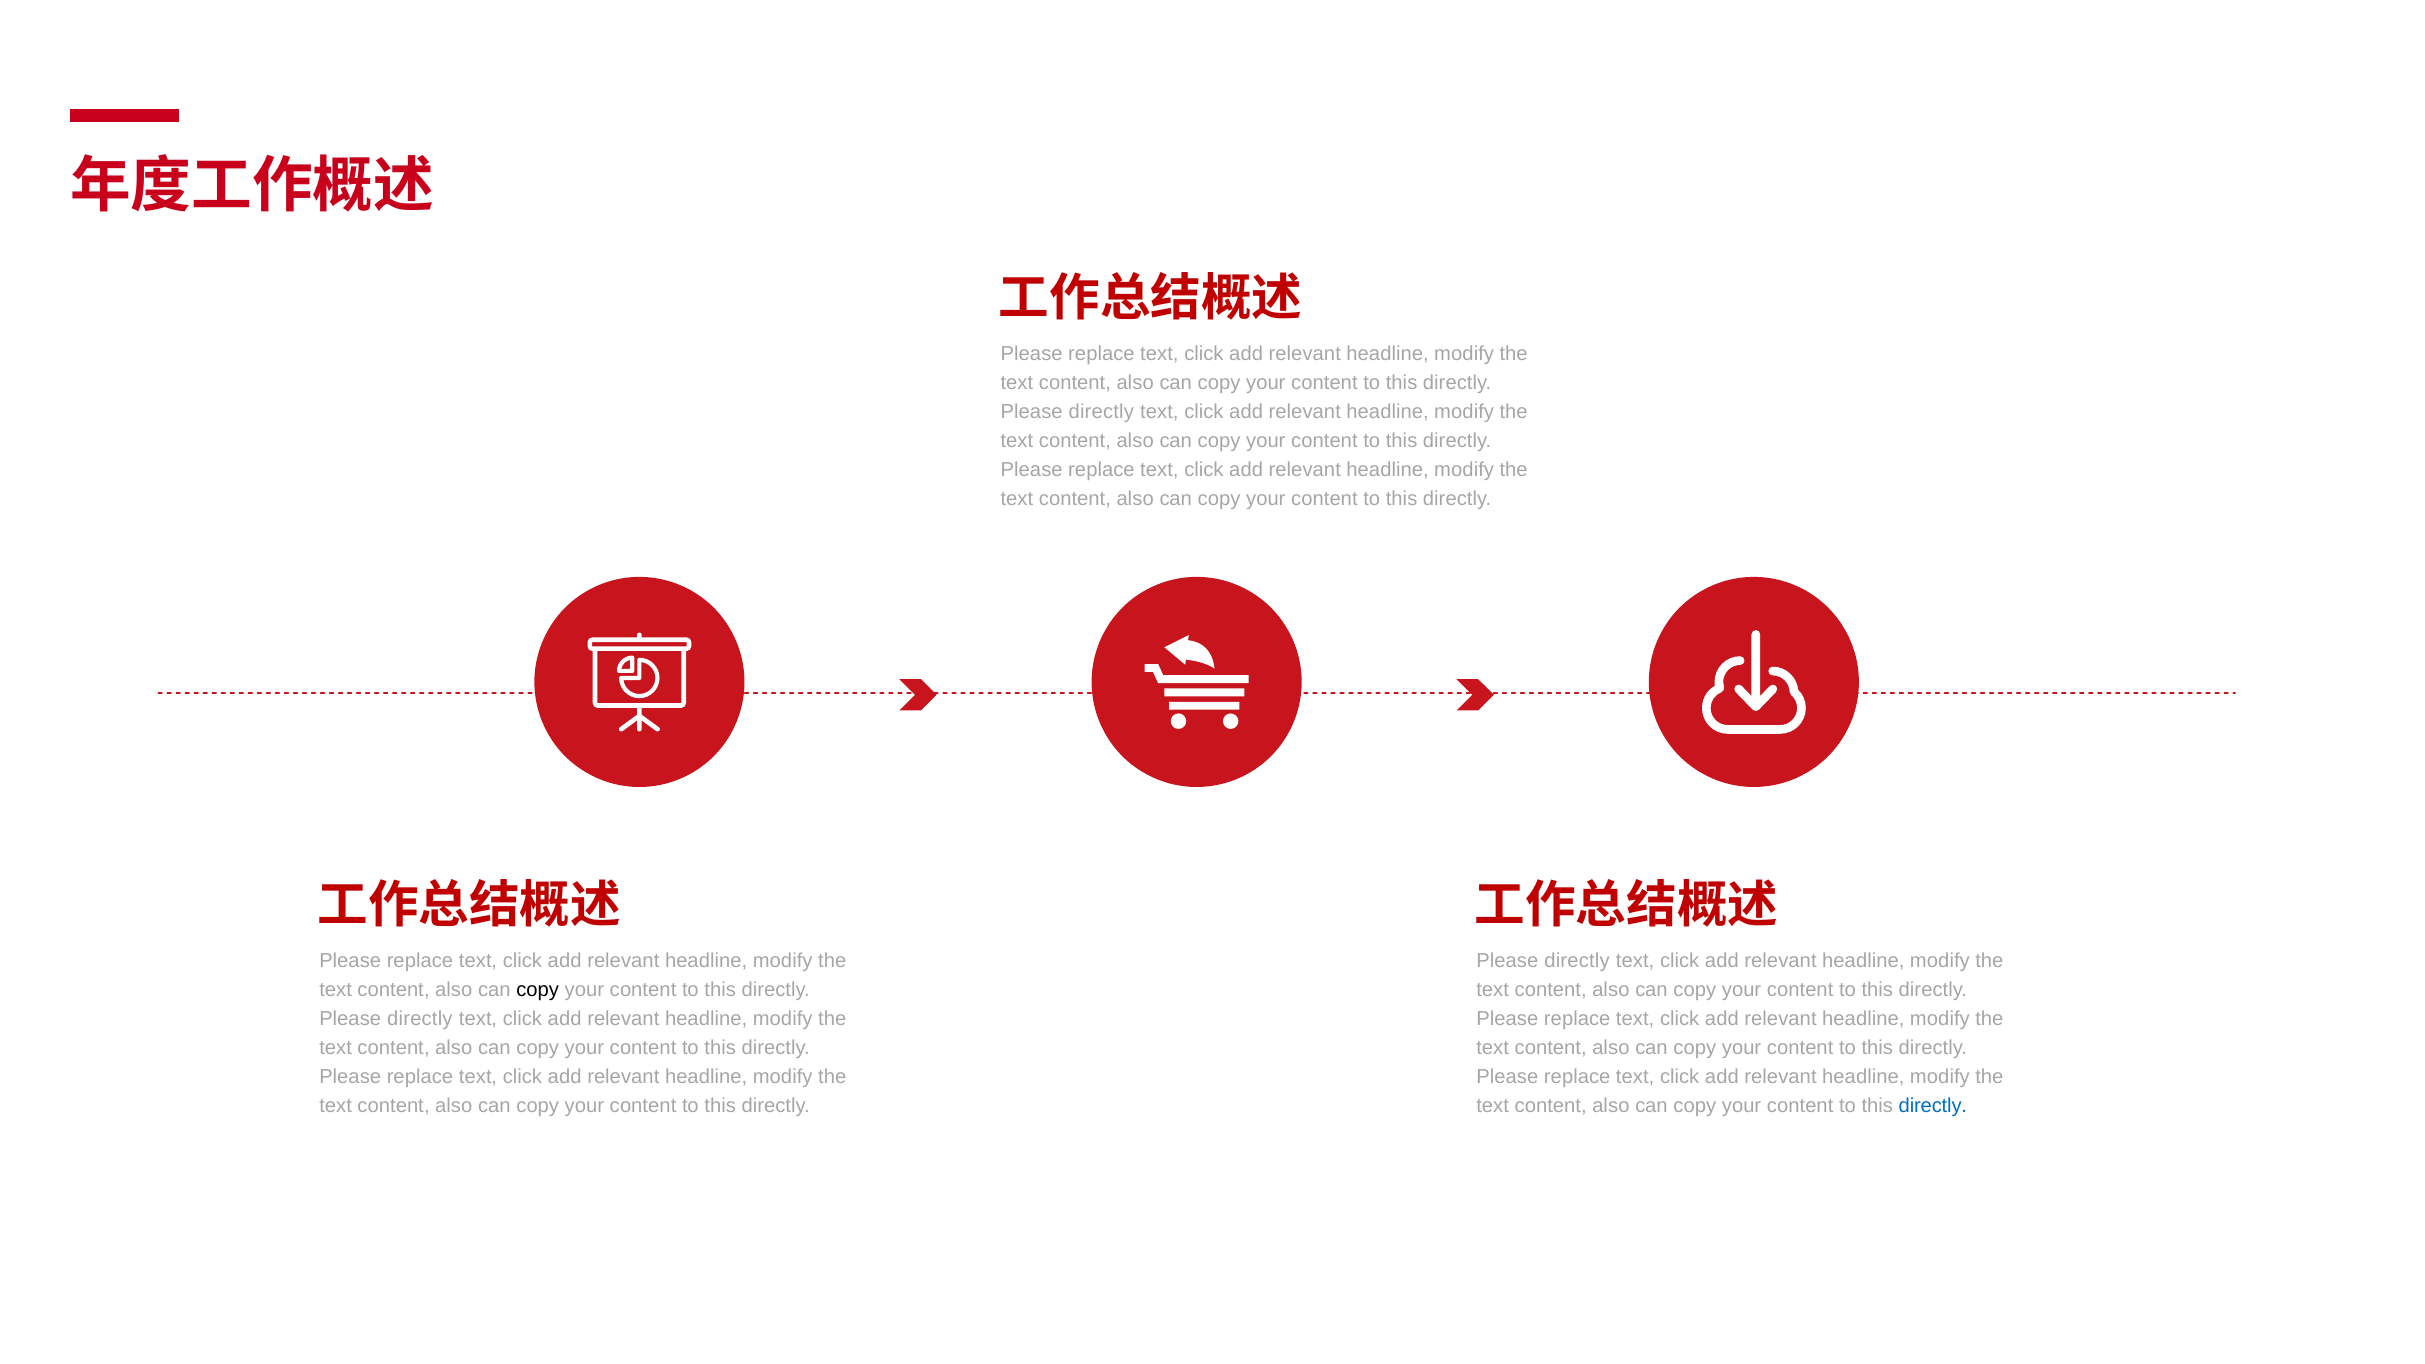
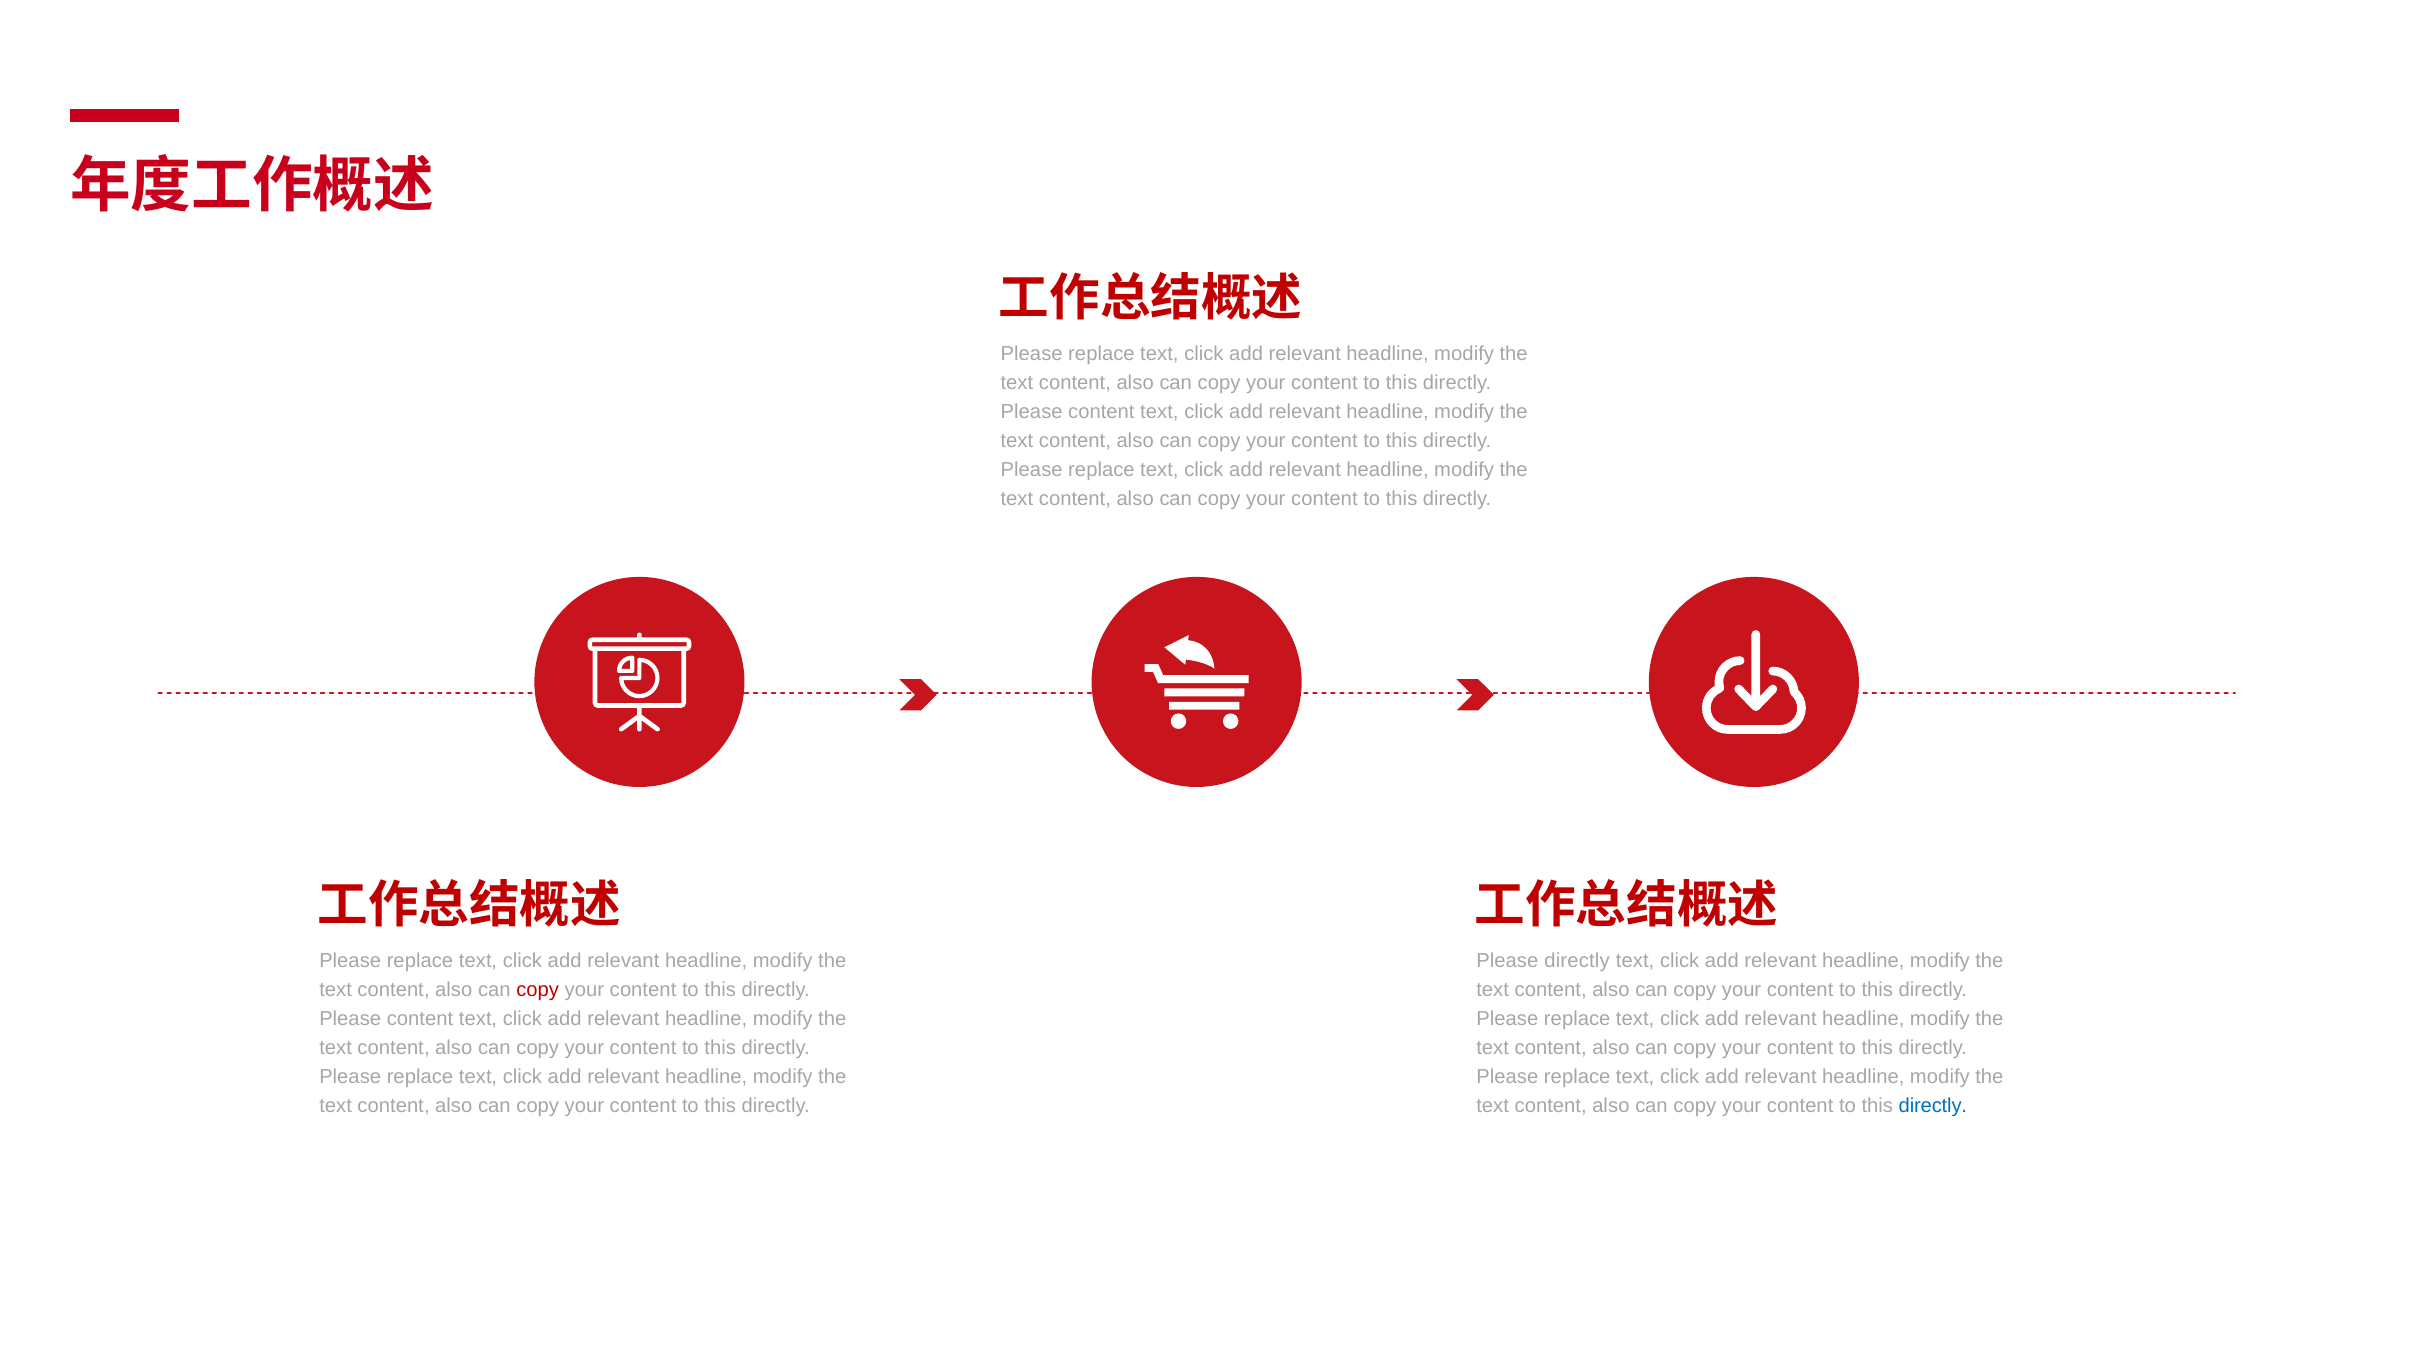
directly: directly -> content (1101, 411)
copy colour: black -> red (538, 990)
directly: directly -> content (420, 1019)
